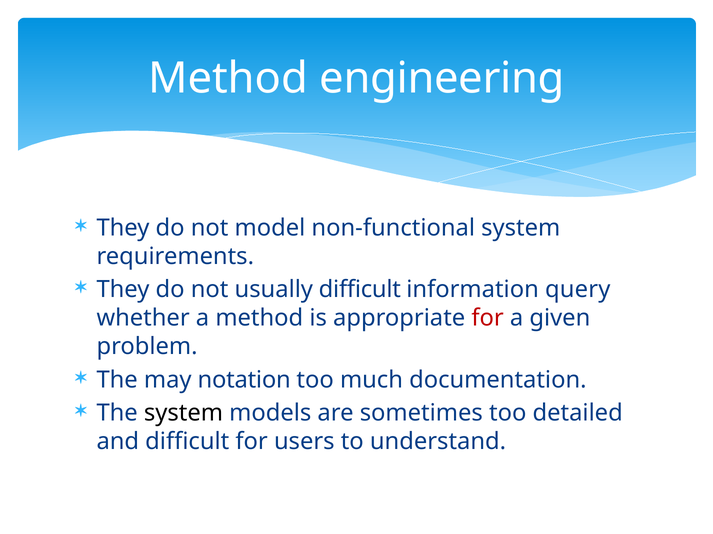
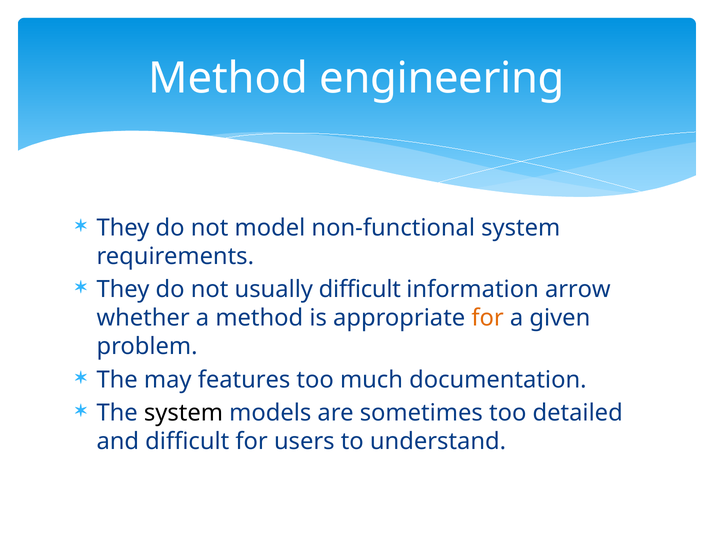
query: query -> arrow (578, 290)
for colour: red -> orange (488, 318)
notation: notation -> features (244, 380)
